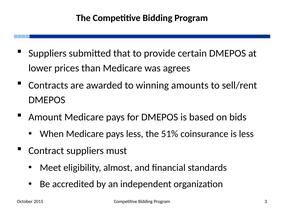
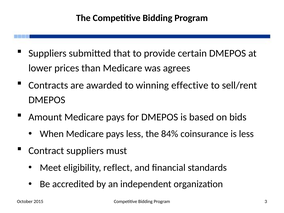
amounts: amounts -> effective (190, 85)
51%: 51% -> 84% (170, 134)
almost: almost -> reflect (118, 168)
